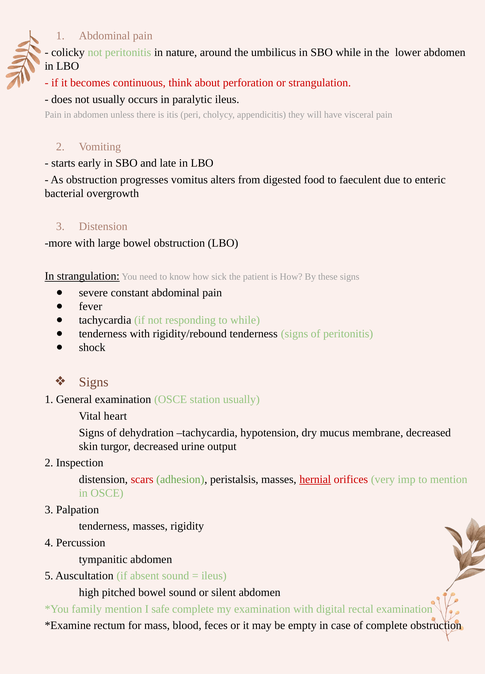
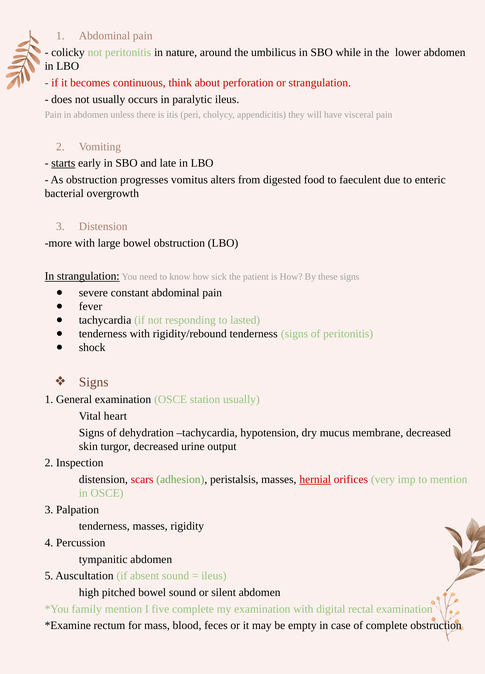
starts underline: none -> present (63, 163)
to while: while -> lasted (245, 320)
safe: safe -> five (160, 609)
